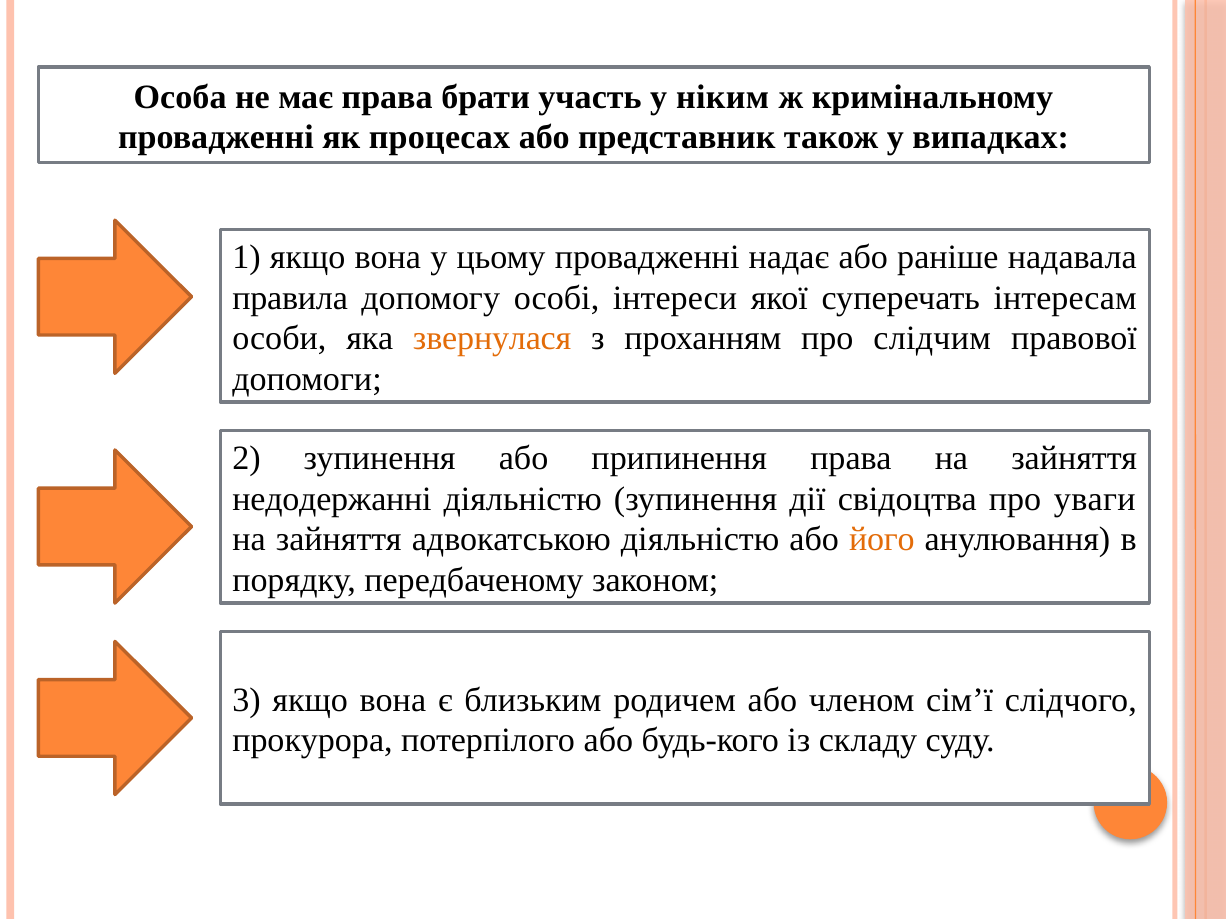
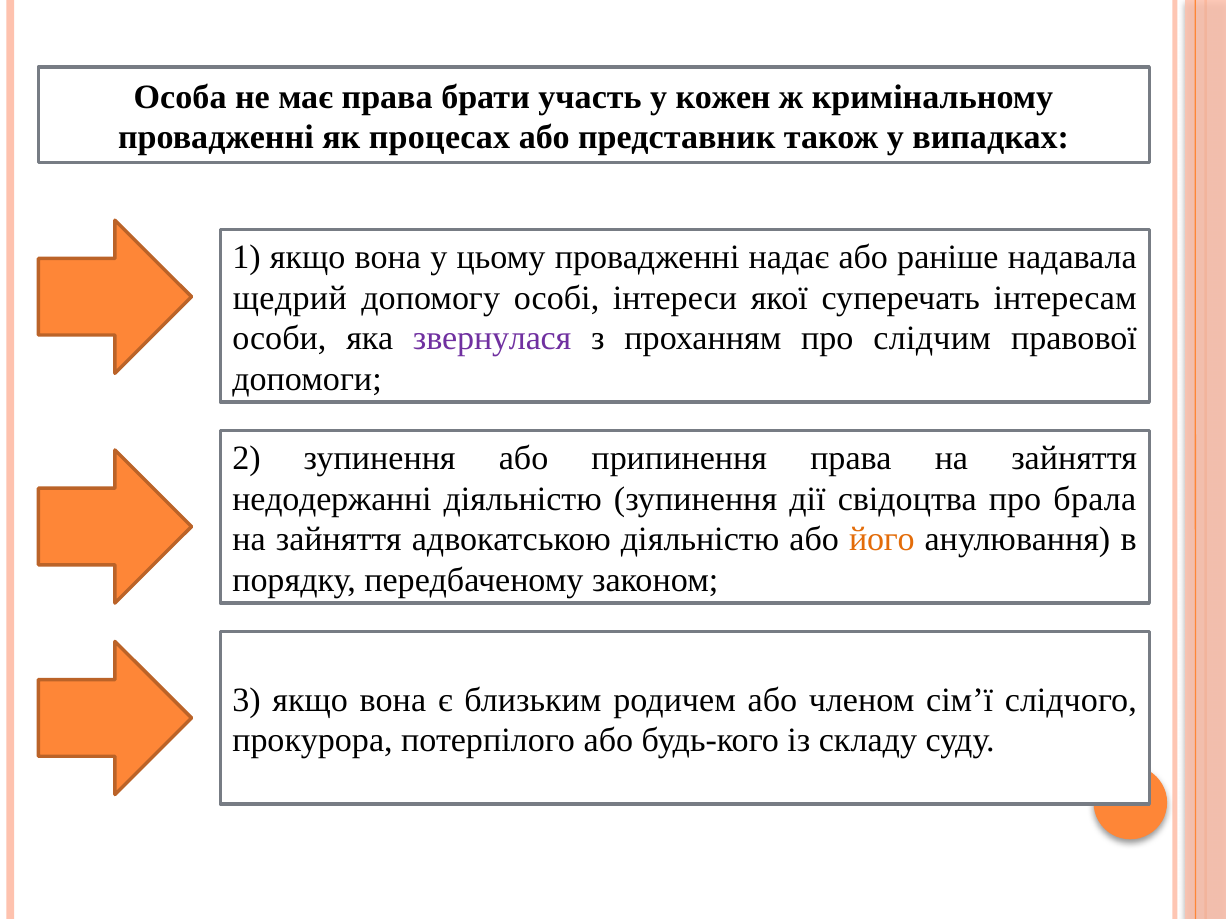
ніким: ніким -> кожен (723, 97)
правила: правила -> щедрий (290, 298)
звернулася colour: orange -> purple (492, 339)
уваги: уваги -> брала (1095, 499)
